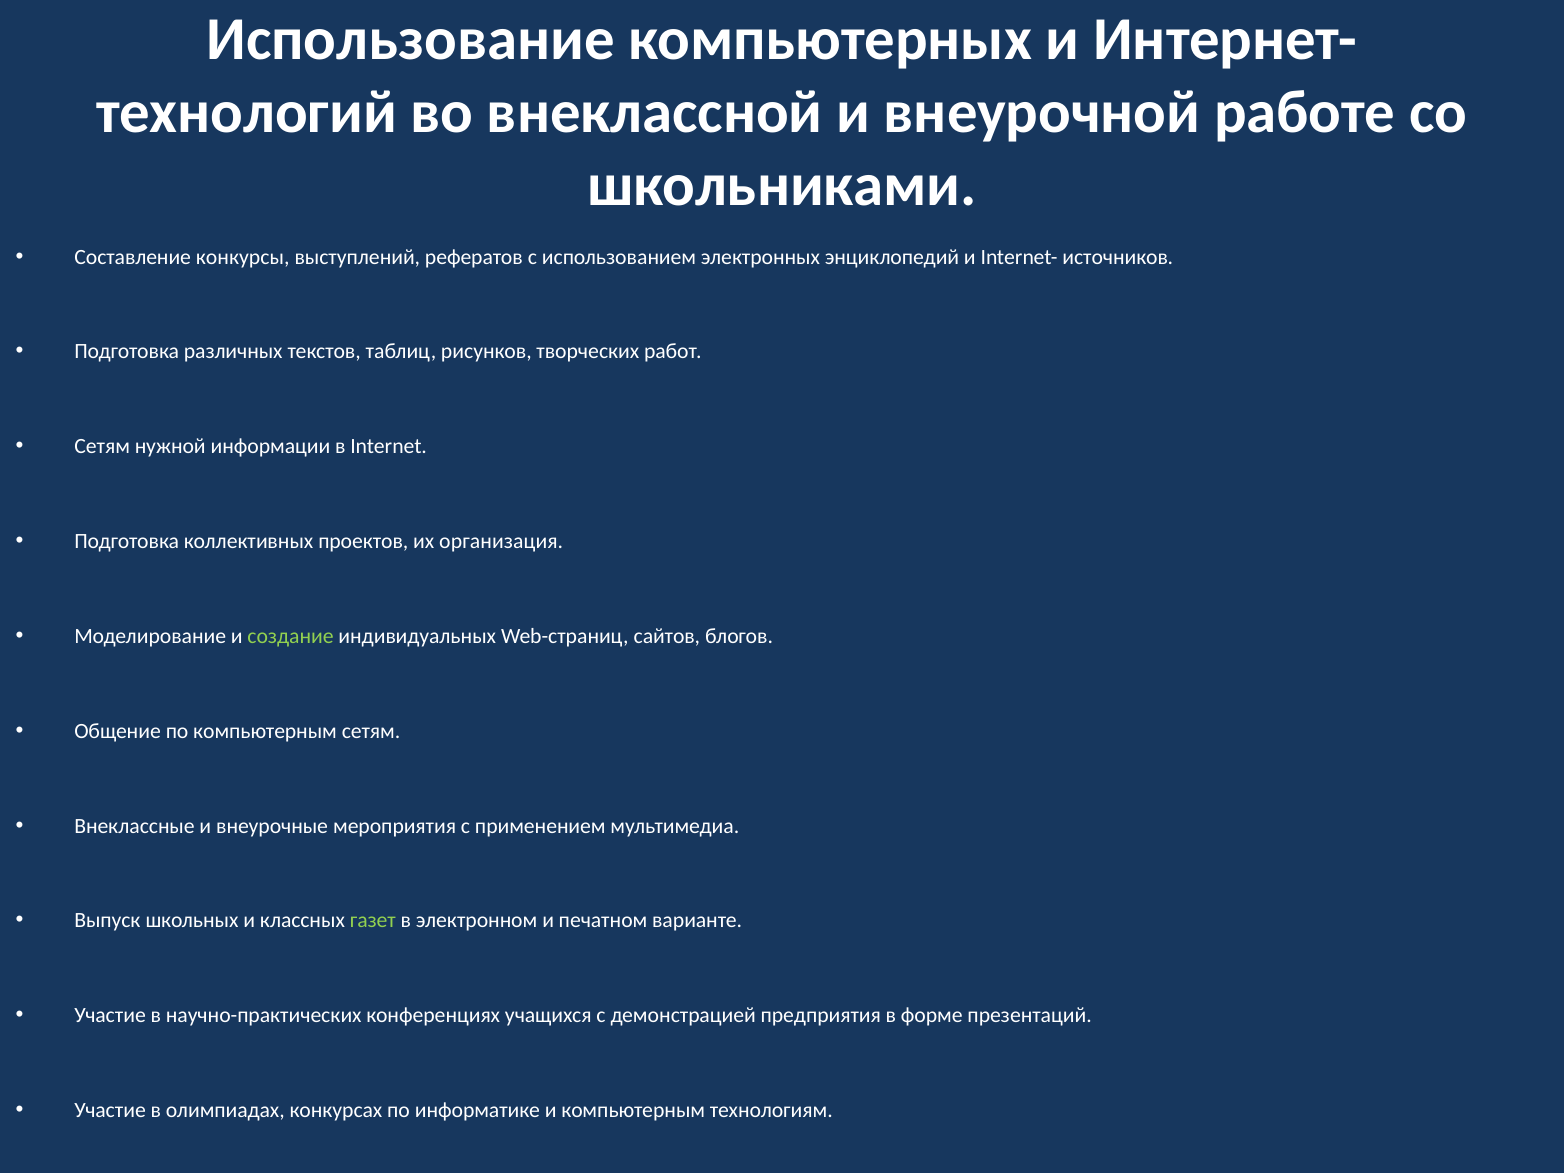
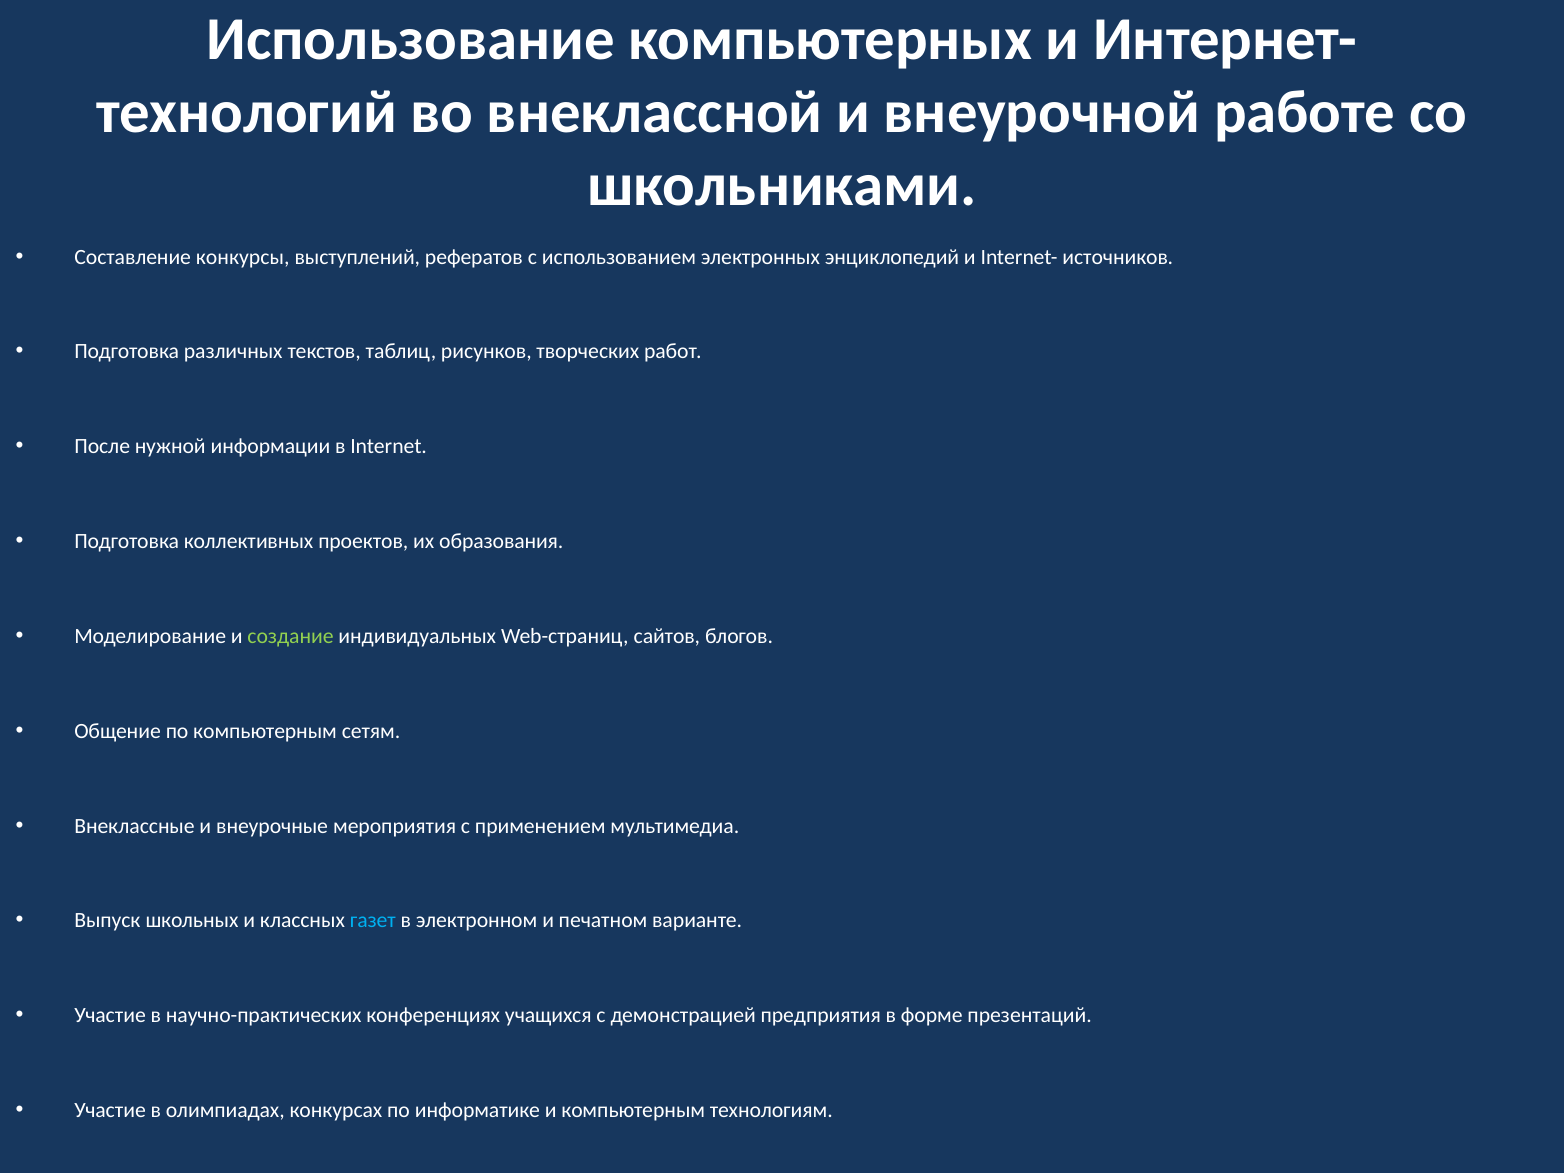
Сетям: Сетям -> После (102, 447)
организация: организация -> образования (501, 541)
газет colour: light green -> light blue (373, 921)
